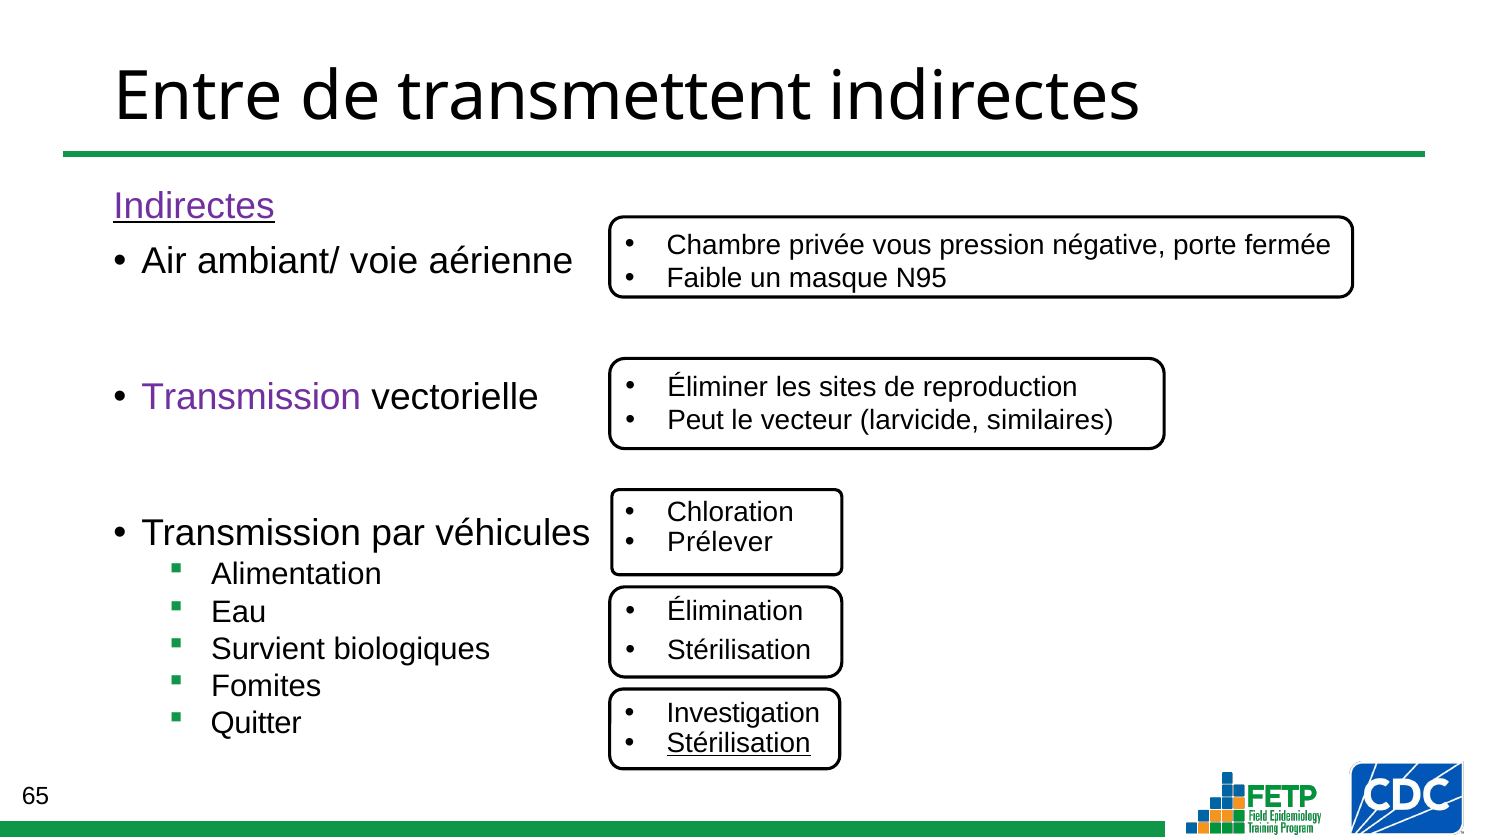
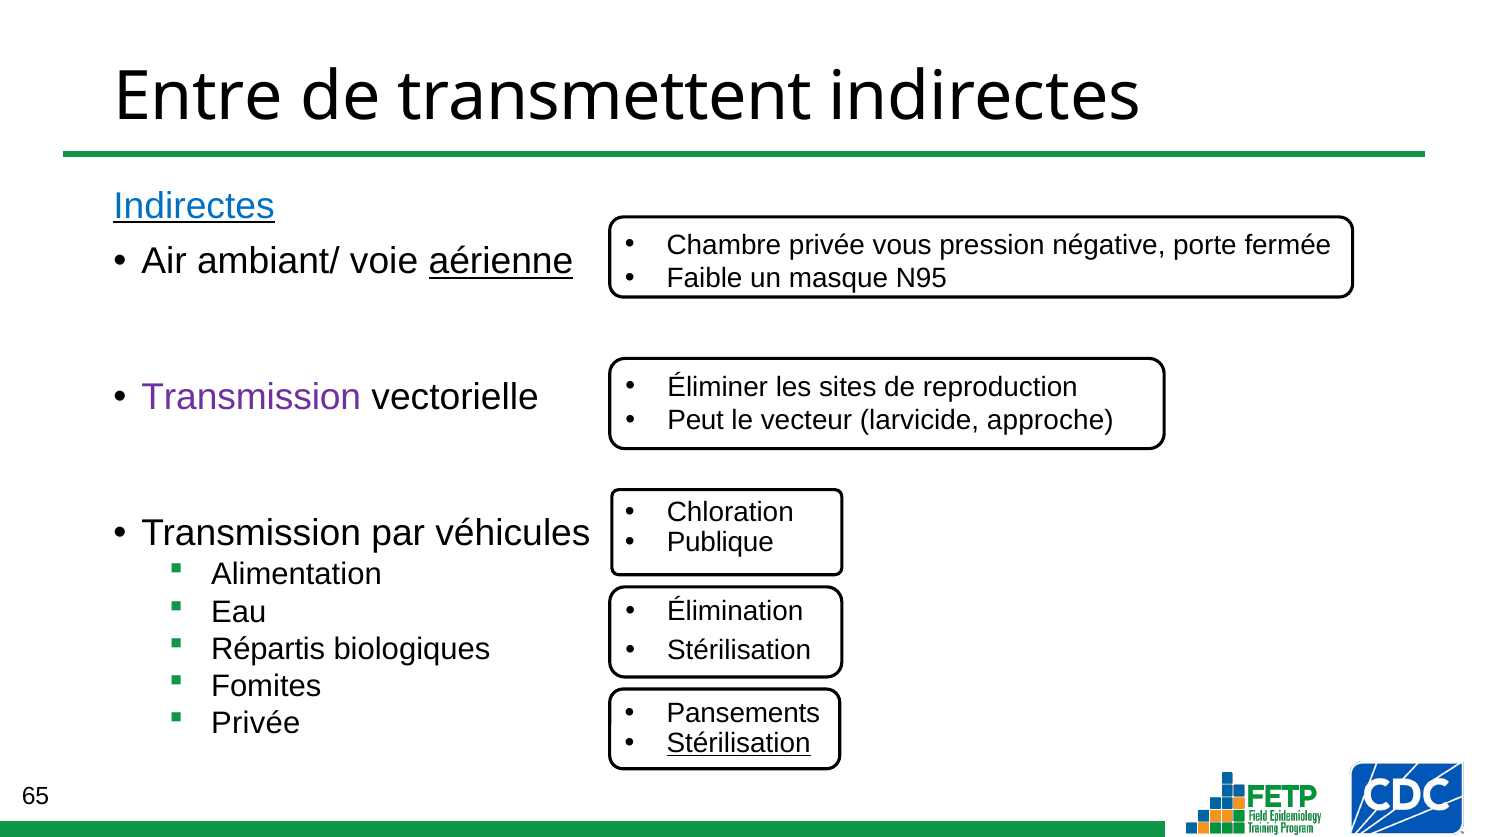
Indirectes colour: purple -> blue (194, 206)
aérienne underline: none -> present (501, 262)
similaires: similaires -> approche (1050, 421)
Prélever: Prélever -> Publique (720, 542)
Survient: Survient -> Répartis (268, 649)
Investigation: Investigation -> Pansements (743, 713)
Quitter: Quitter -> Privée (256, 724)
